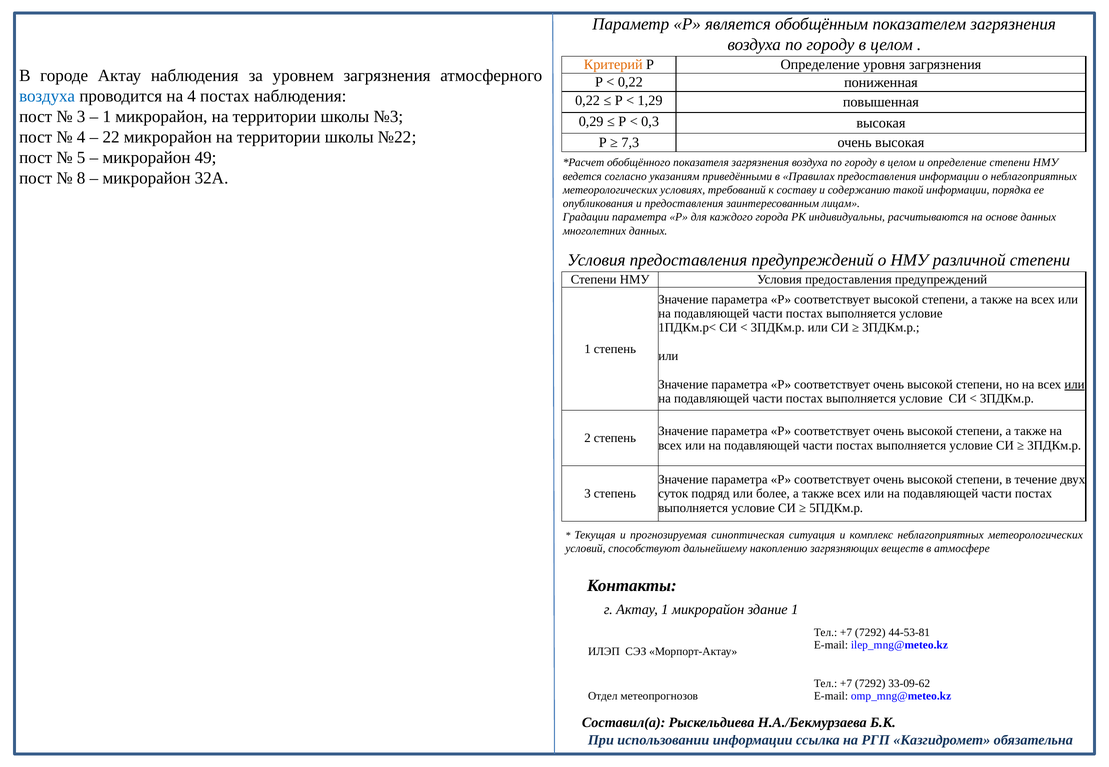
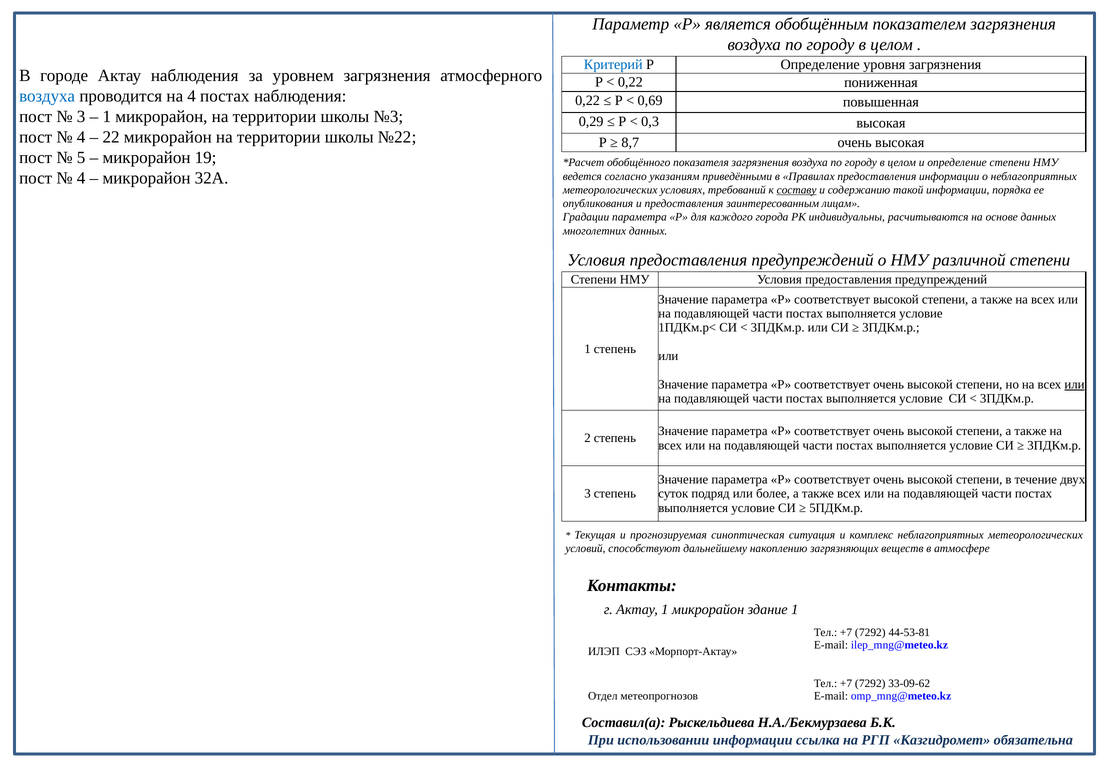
Критерий colour: orange -> blue (613, 65)
1,29: 1,29 -> 0,69 (650, 101)
7,3: 7,3 -> 8,7 (630, 143)
49: 49 -> 19 (206, 158)
8: 8 -> 4 (81, 178)
составу underline: none -> present (797, 190)
